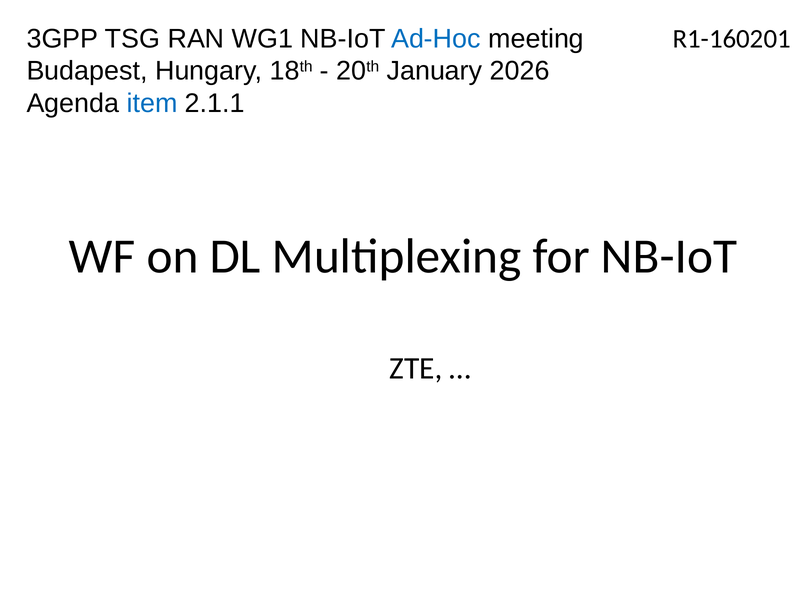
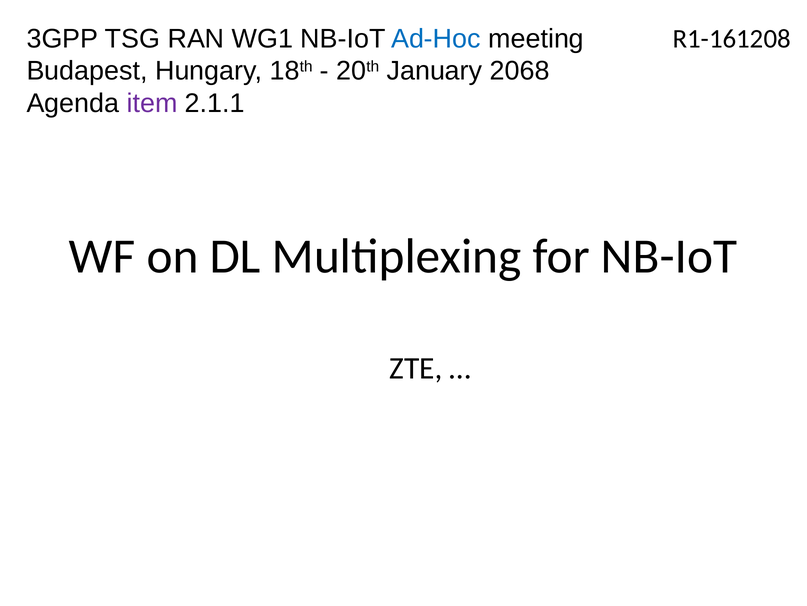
R1-160201: R1-160201 -> R1-161208 (732, 39)
2026: 2026 -> 2068 (520, 71)
item colour: blue -> purple (152, 103)
